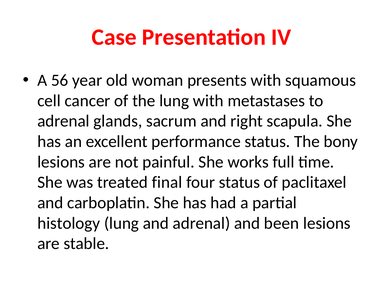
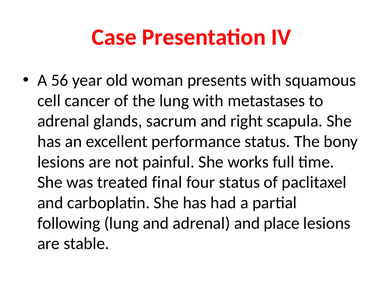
histology: histology -> following (69, 223)
been: been -> place (282, 223)
